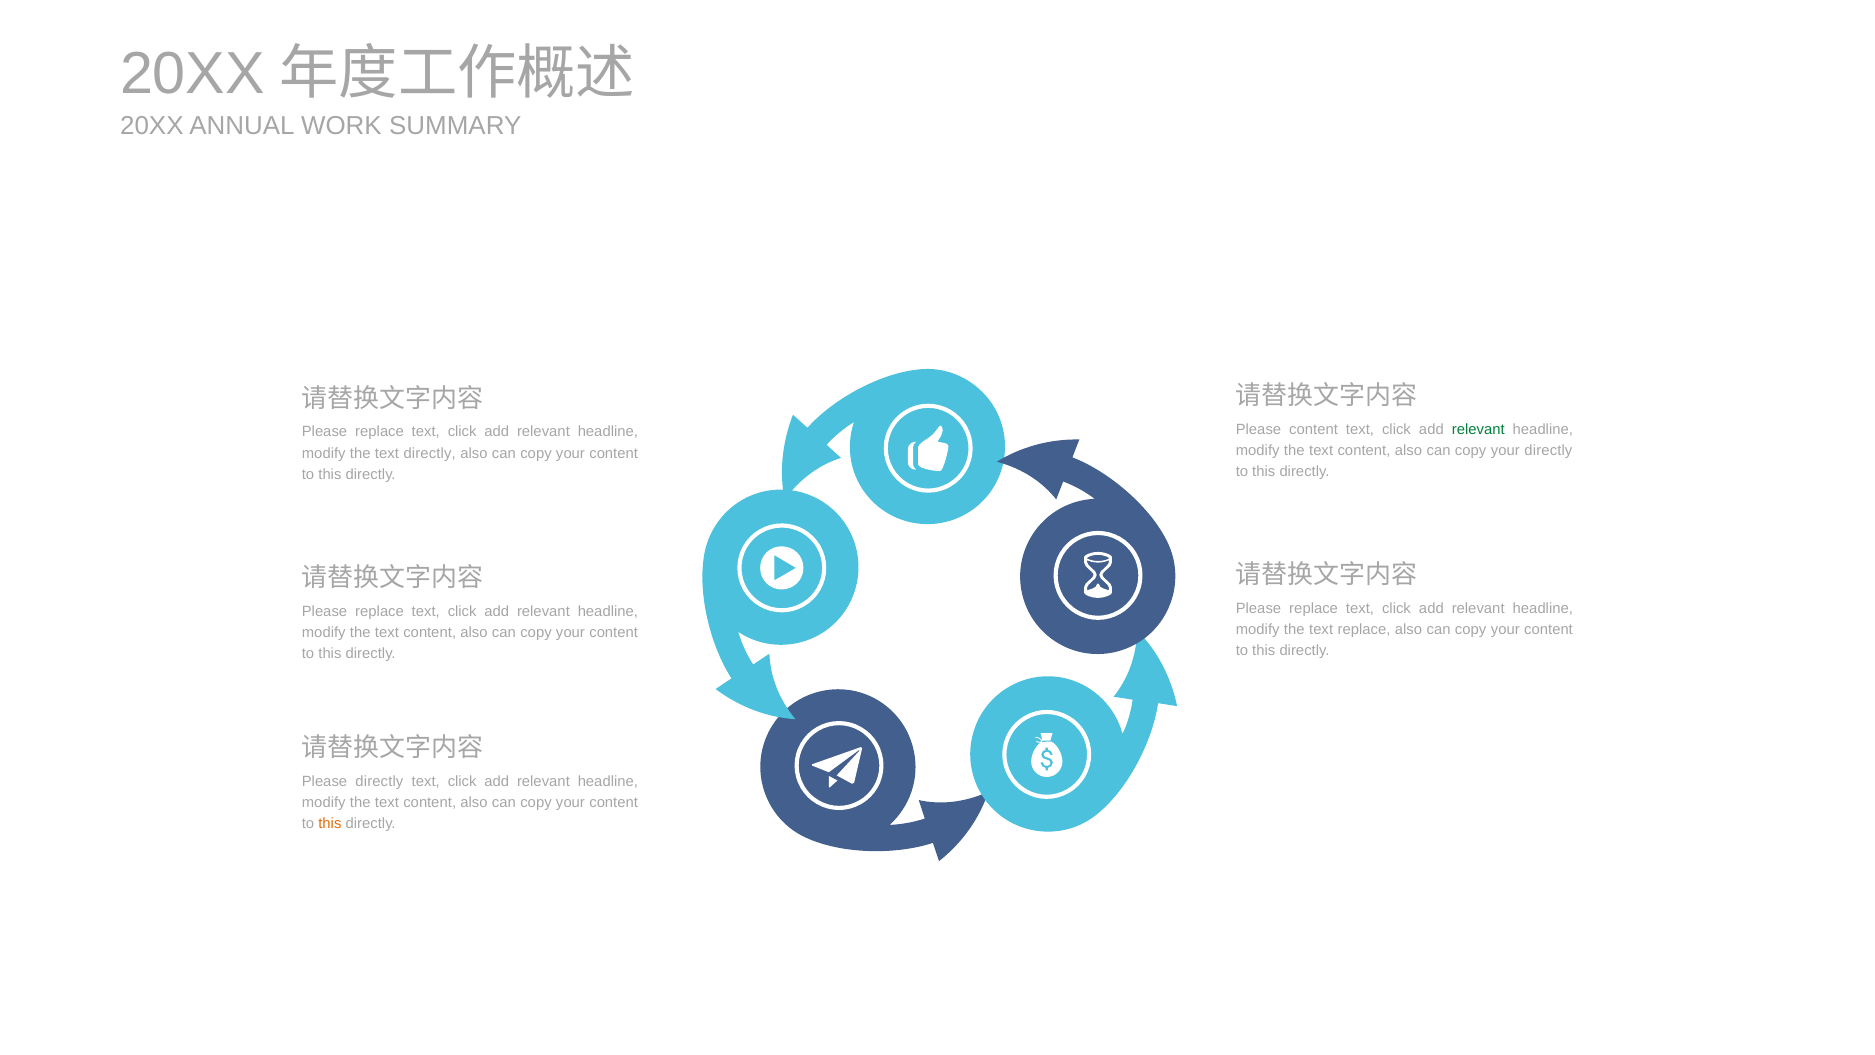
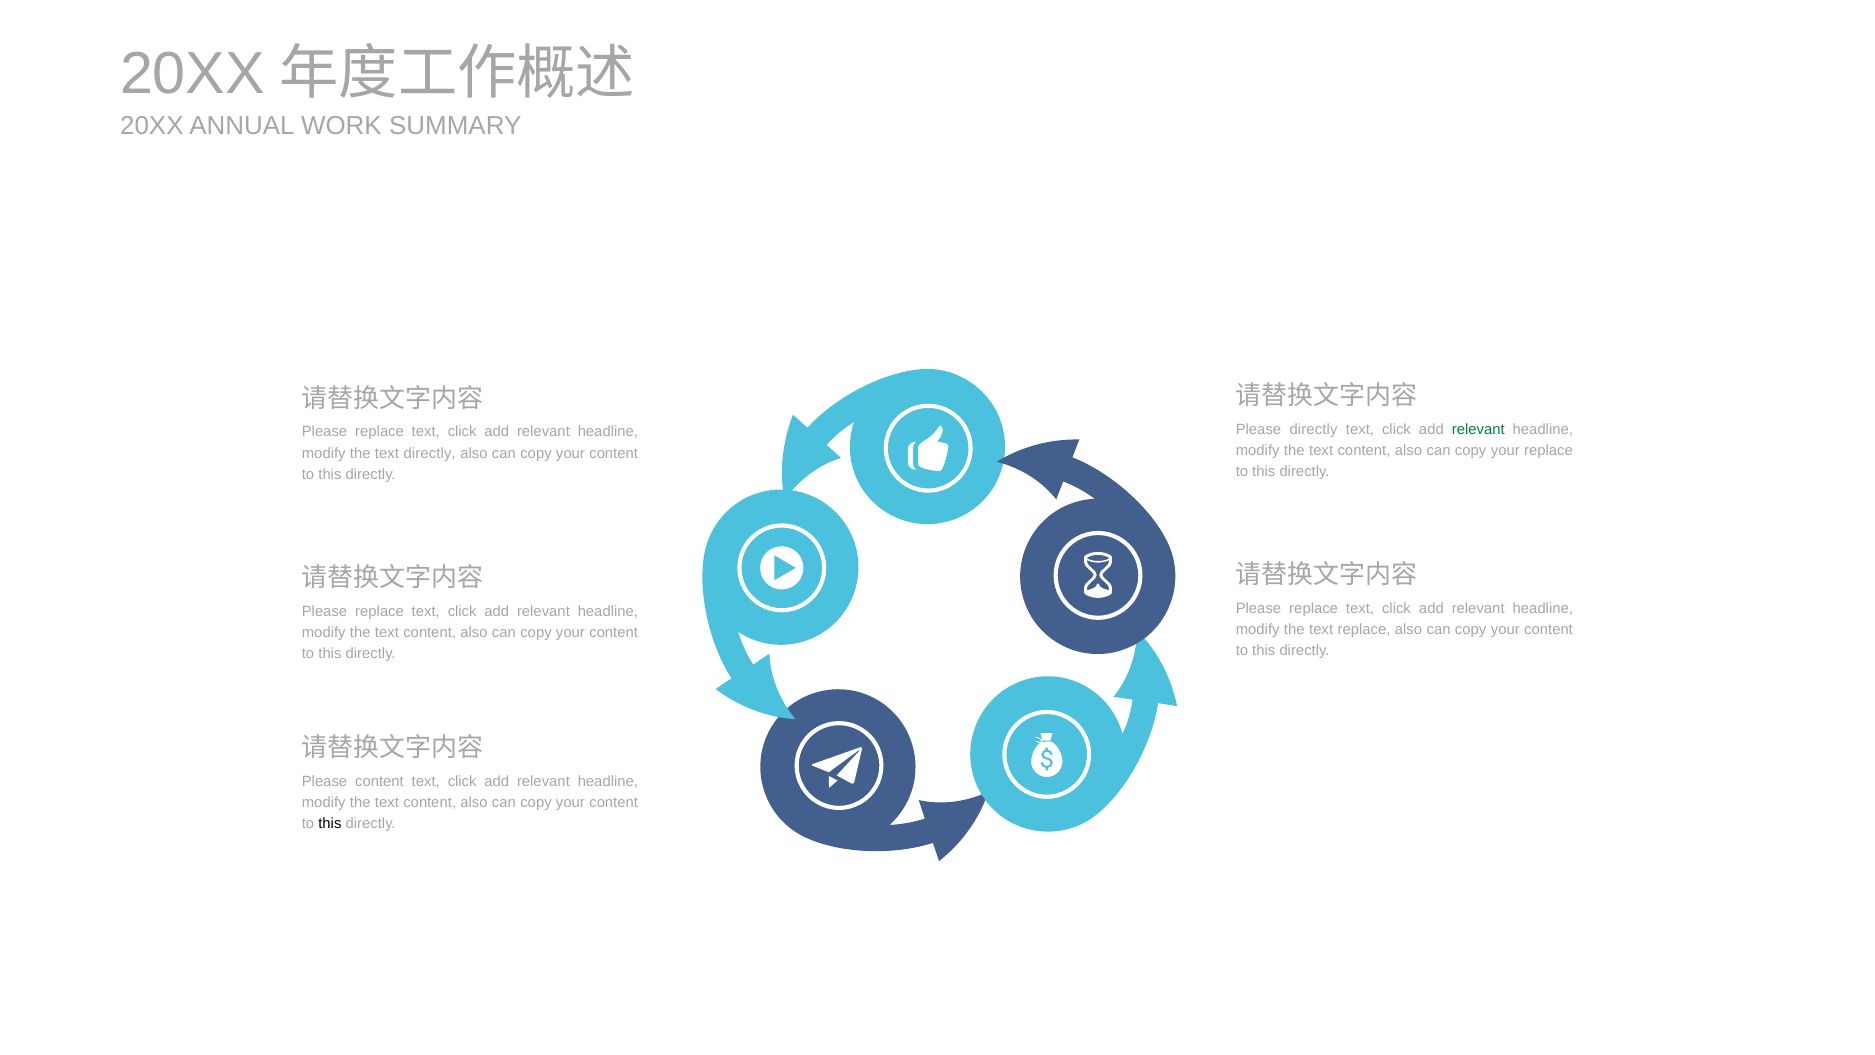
Please content: content -> directly (1313, 429)
your directly: directly -> replace (1549, 450)
Please directly: directly -> content (379, 781)
this colour: orange -> black (330, 824)
